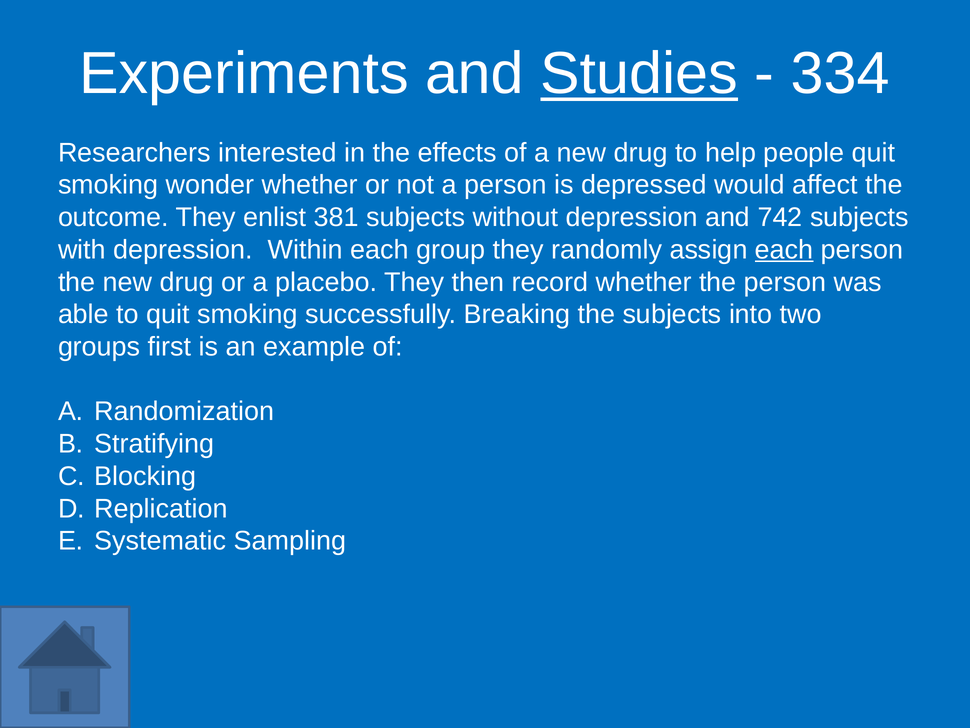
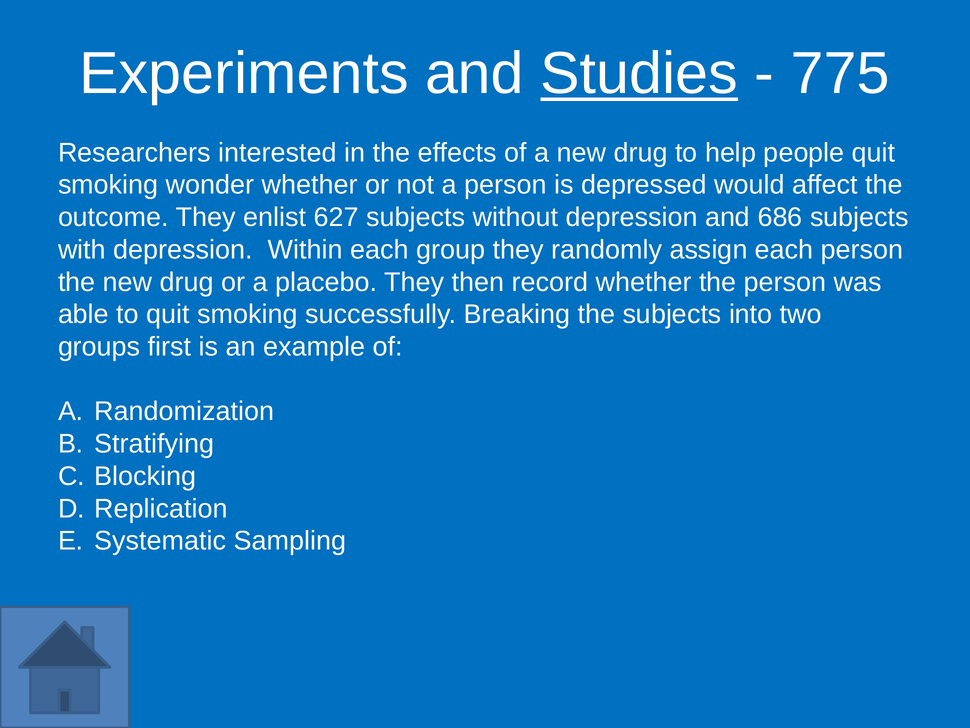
334: 334 -> 775 (840, 74)
381: 381 -> 627 (336, 217)
742: 742 -> 686 (780, 217)
each underline: present -> none (784, 250)
